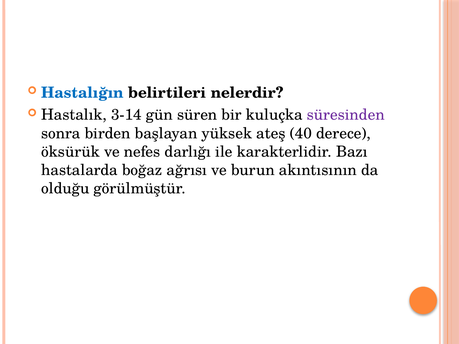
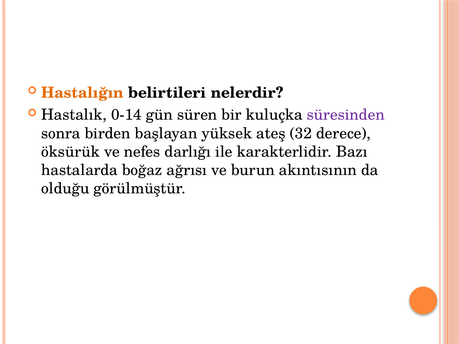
Hastalığın colour: blue -> orange (83, 93)
3-14: 3-14 -> 0-14 (126, 115)
40: 40 -> 32 (301, 133)
